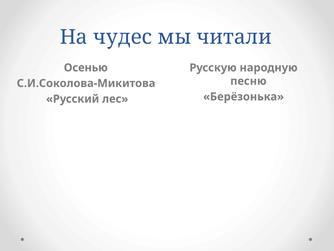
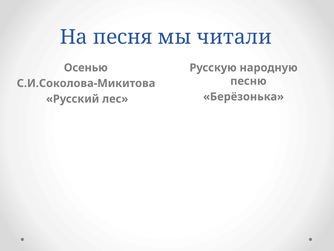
чудес: чудес -> песня (123, 37)
